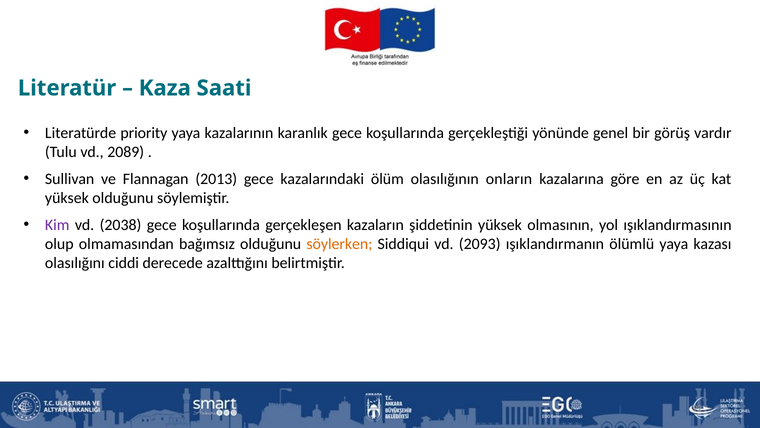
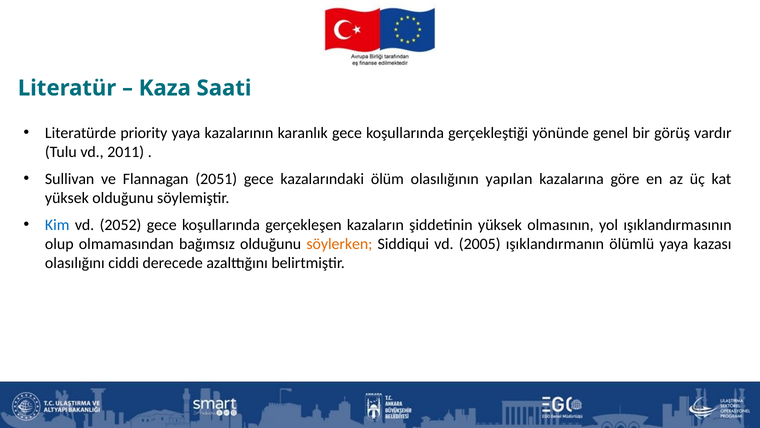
2089: 2089 -> 2011 (126, 152)
2013: 2013 -> 2051 (216, 179)
onların: onların -> yapılan (509, 179)
Kim colour: purple -> blue (57, 225)
2038: 2038 -> 2052 (121, 225)
2093: 2093 -> 2005 (480, 244)
